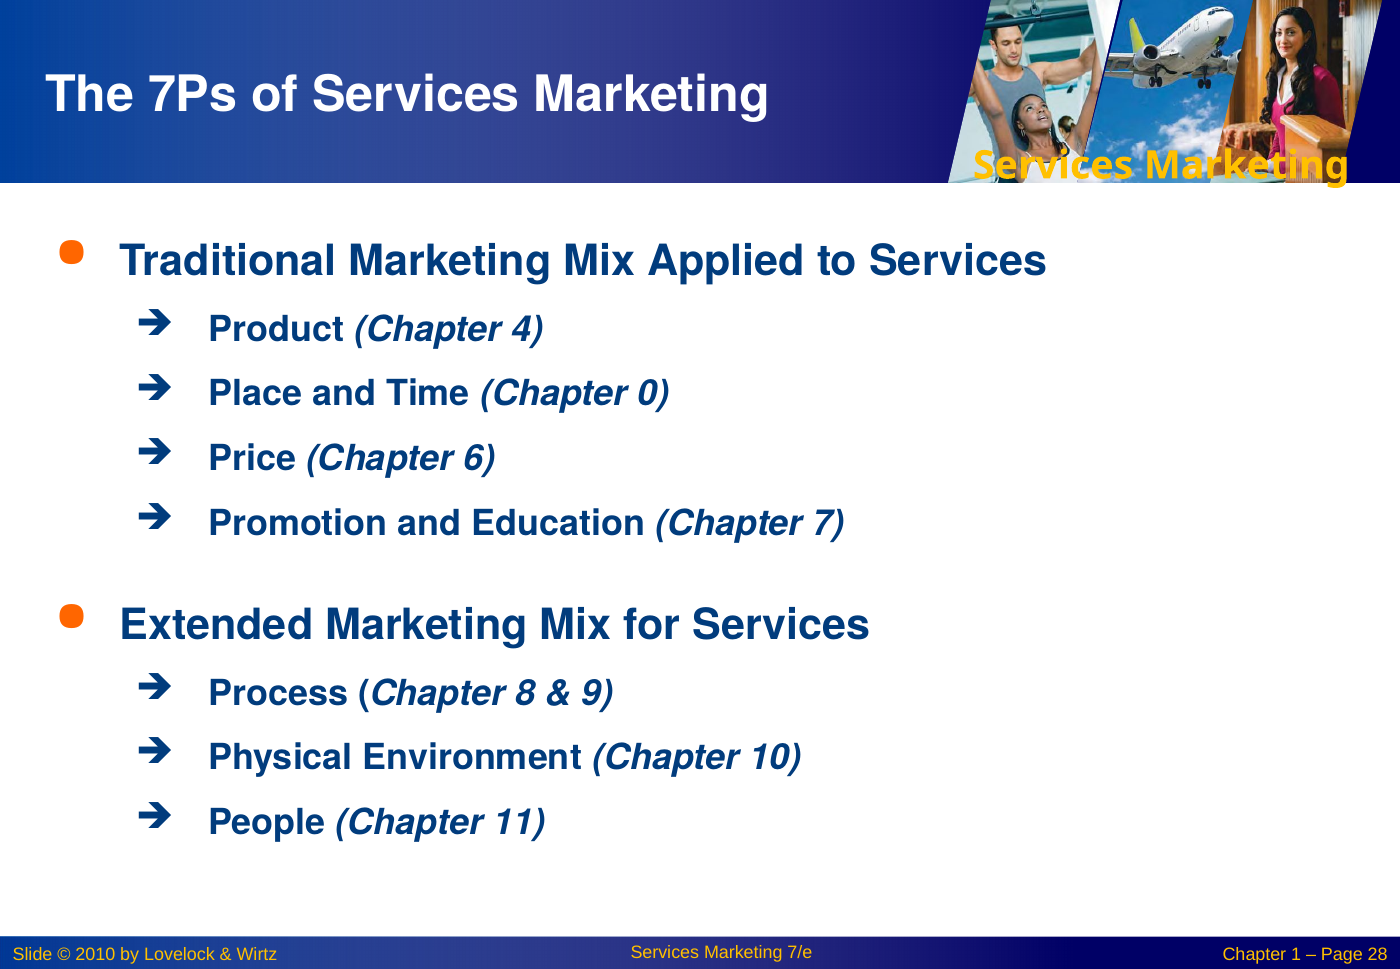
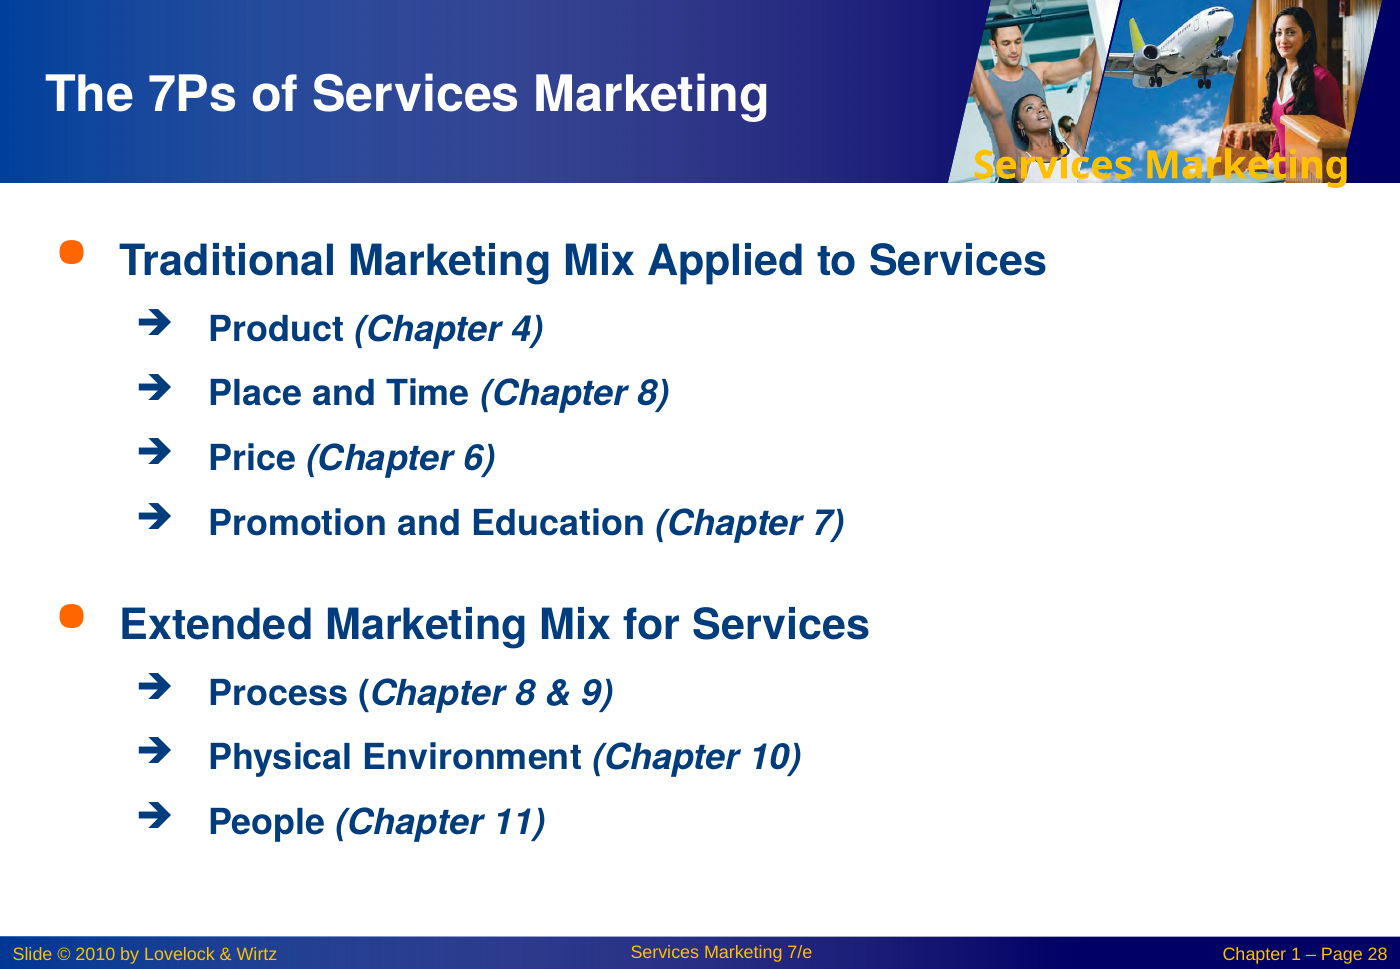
Time Chapter 0: 0 -> 8 (653, 394)
